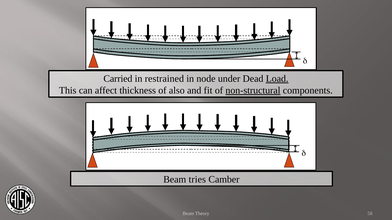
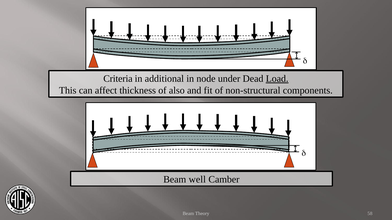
Carried: Carried -> Criteria (118, 79)
restrained: restrained -> additional (164, 79)
non-structural underline: present -> none (253, 91)
tries: tries -> well (197, 180)
